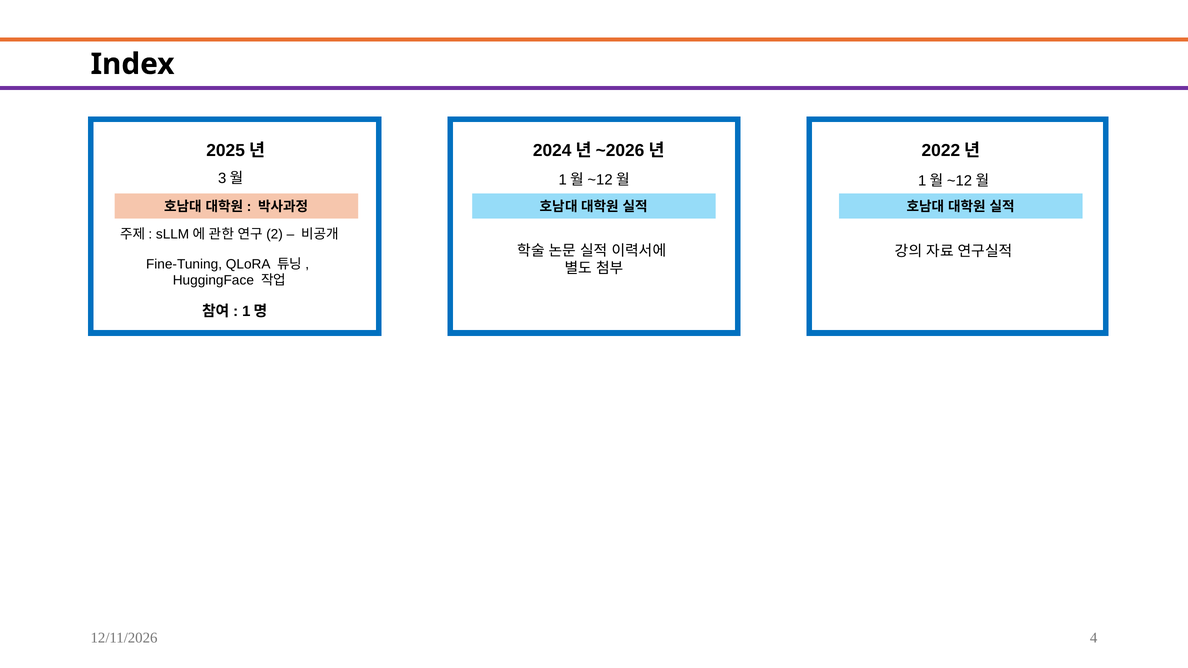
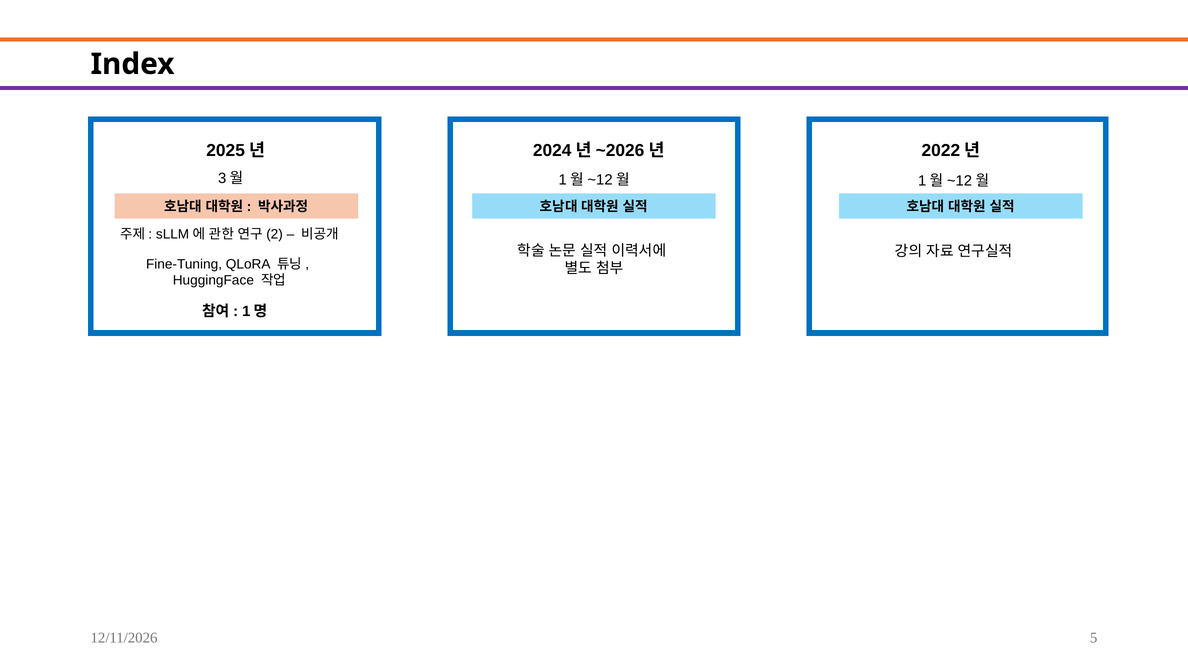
4: 4 -> 5 (1094, 638)
